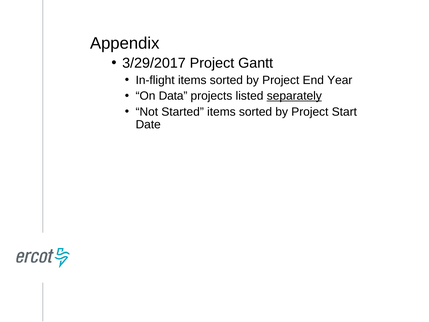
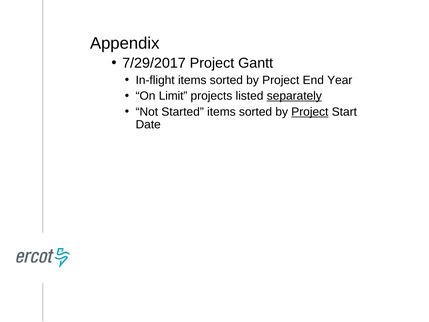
3/29/2017: 3/29/2017 -> 7/29/2017 (154, 63)
Data: Data -> Limit (173, 96)
Project underline: none -> present (310, 112)
